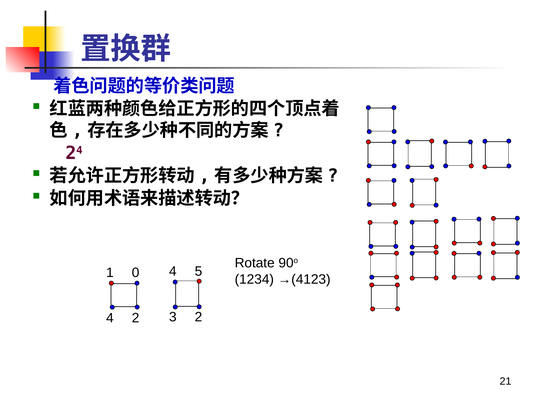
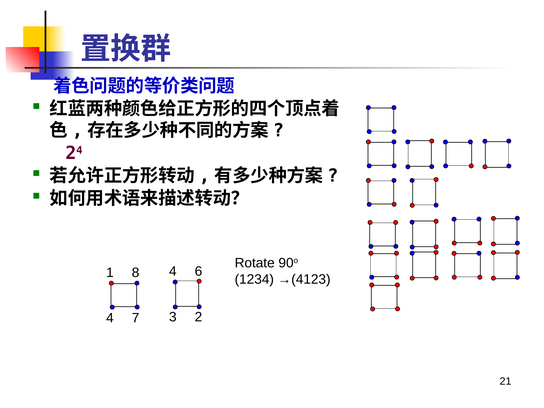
5: 5 -> 6 (198, 271)
0: 0 -> 8 (136, 273)
4 2: 2 -> 7 (136, 318)
